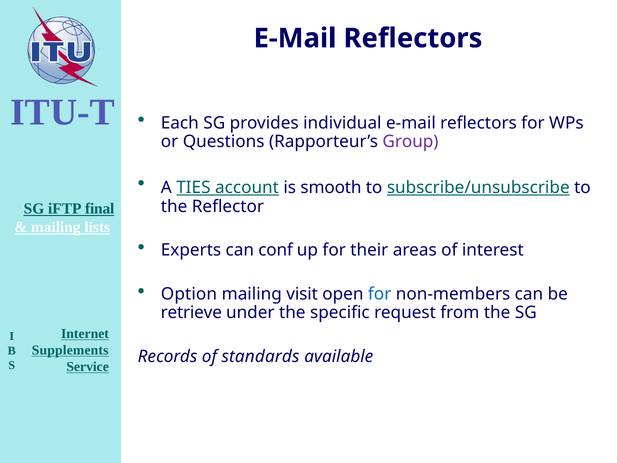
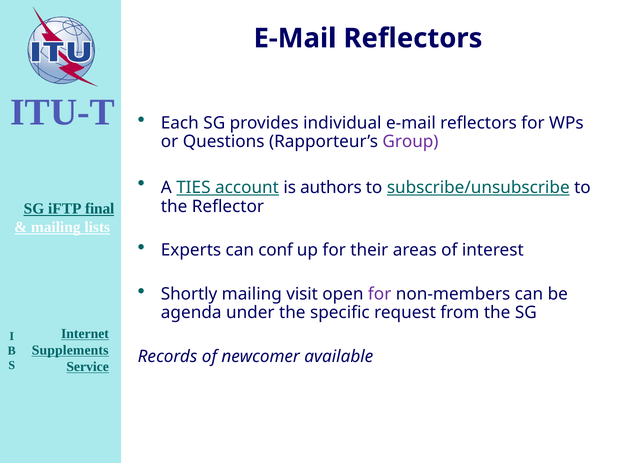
smooth: smooth -> authors (331, 187)
Option: Option -> Shortly (189, 294)
for colour: blue -> purple (380, 294)
retrieve: retrieve -> agenda (191, 313)
standards: standards -> newcomer (261, 356)
